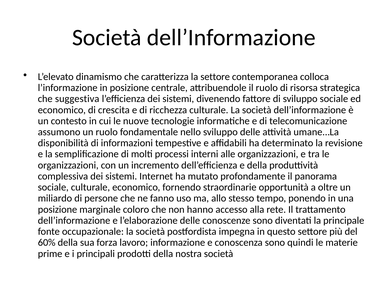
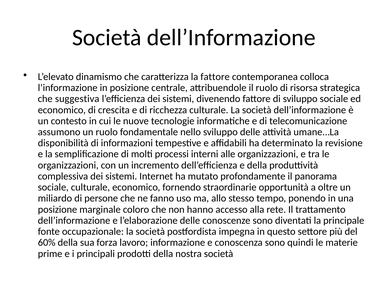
la settore: settore -> fattore (215, 77)
